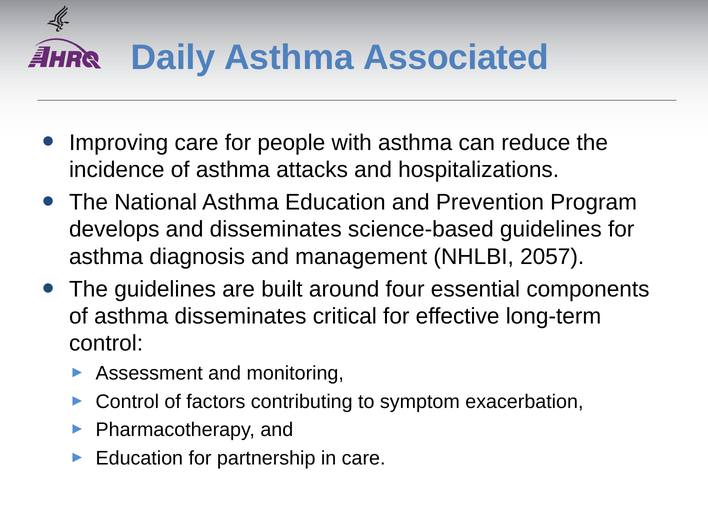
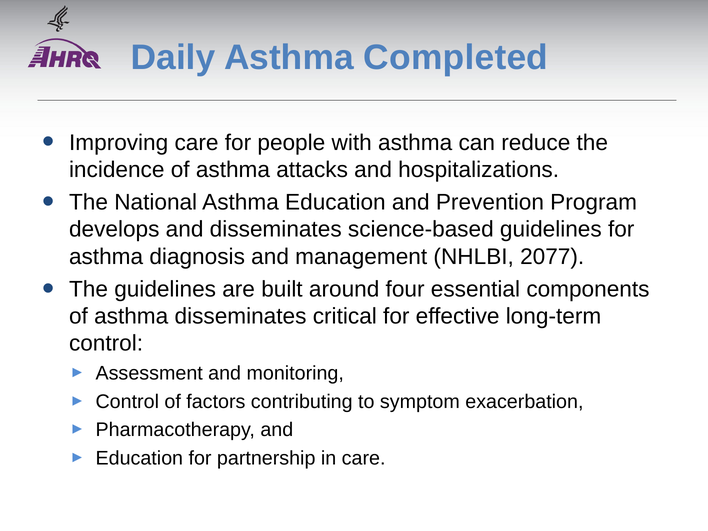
Associated: Associated -> Completed (456, 57)
2057: 2057 -> 2077 (552, 257)
